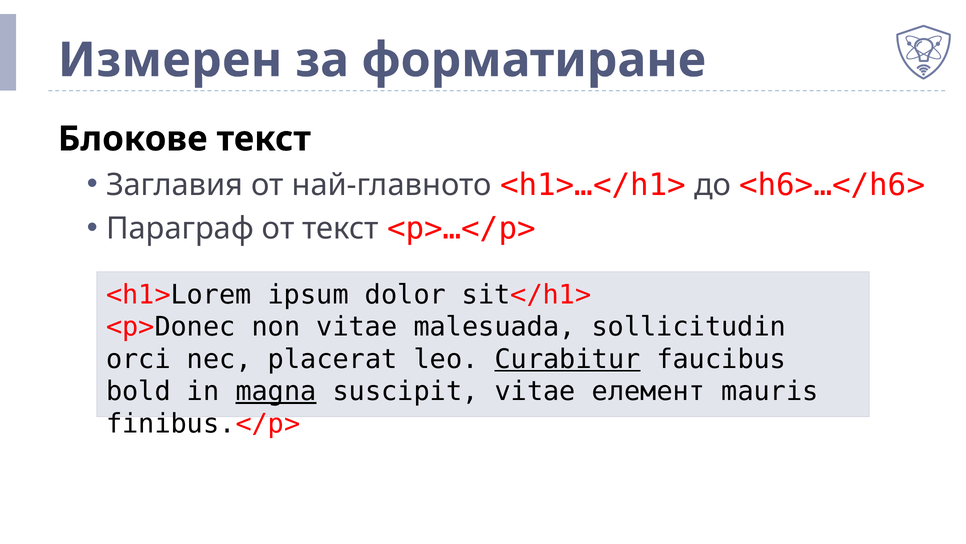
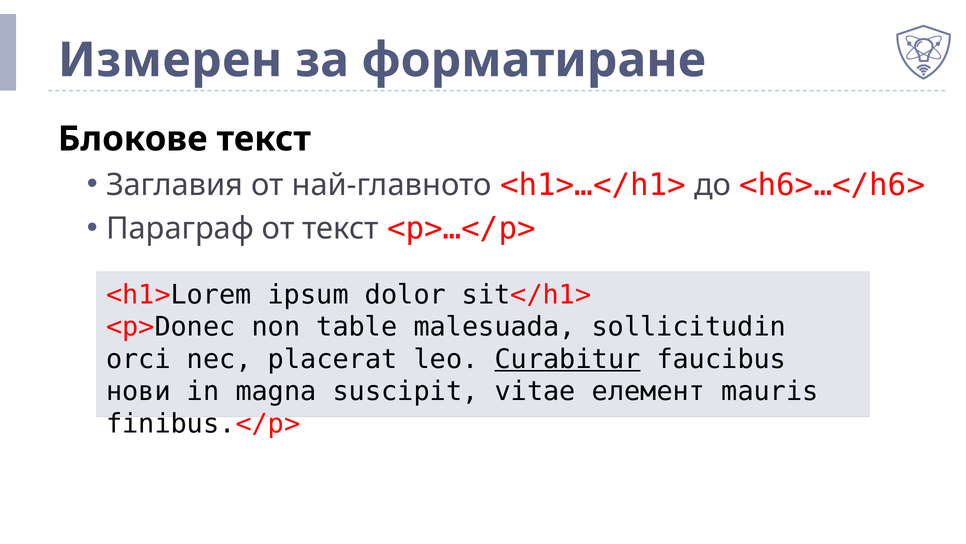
non vitae: vitae -> table (357, 327)
bold: bold -> нови (138, 391)
magna underline: present -> none (276, 391)
